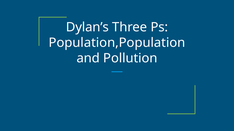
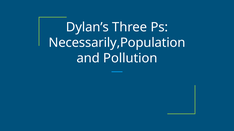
Population,Population: Population,Population -> Necessarily,Population (117, 43)
